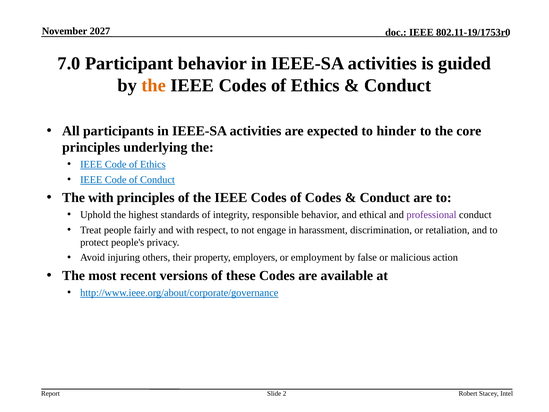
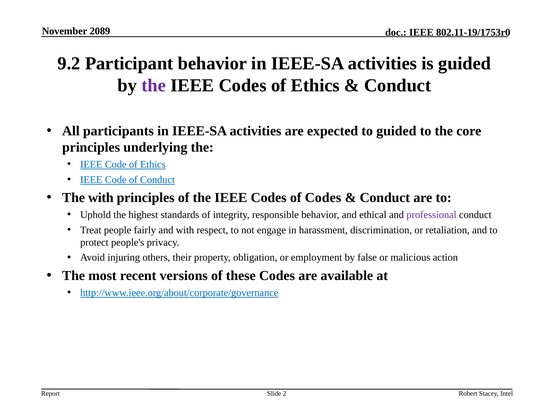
2027: 2027 -> 2089 (100, 31)
7.0: 7.0 -> 9.2 (69, 63)
the colour: orange -> purple (154, 85)
to hinder: hinder -> guided (396, 131)
employers: employers -> obligation (255, 257)
